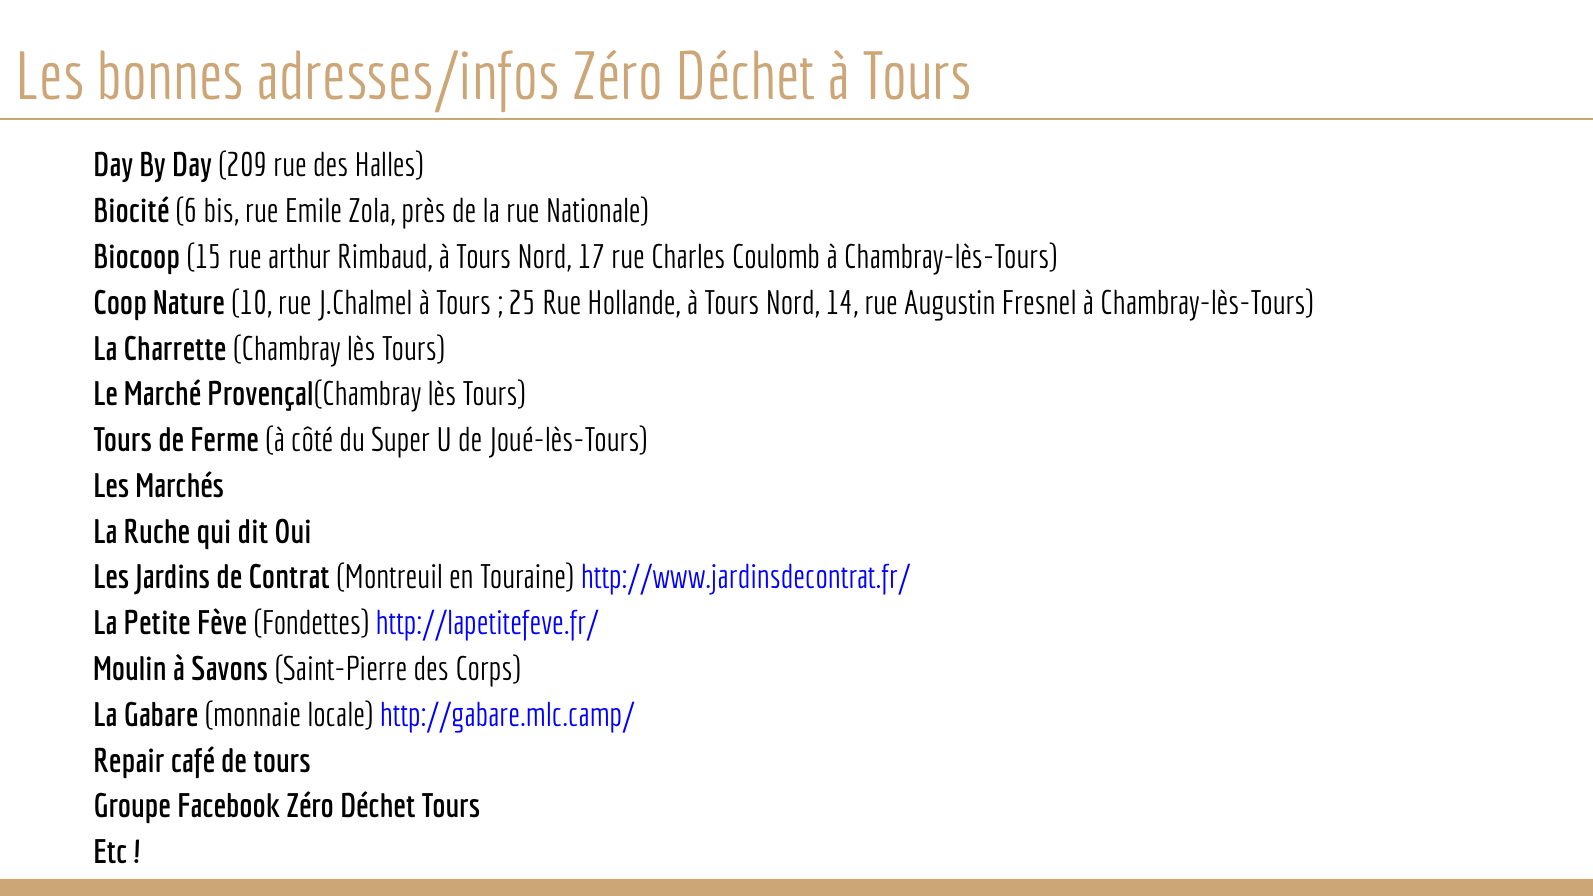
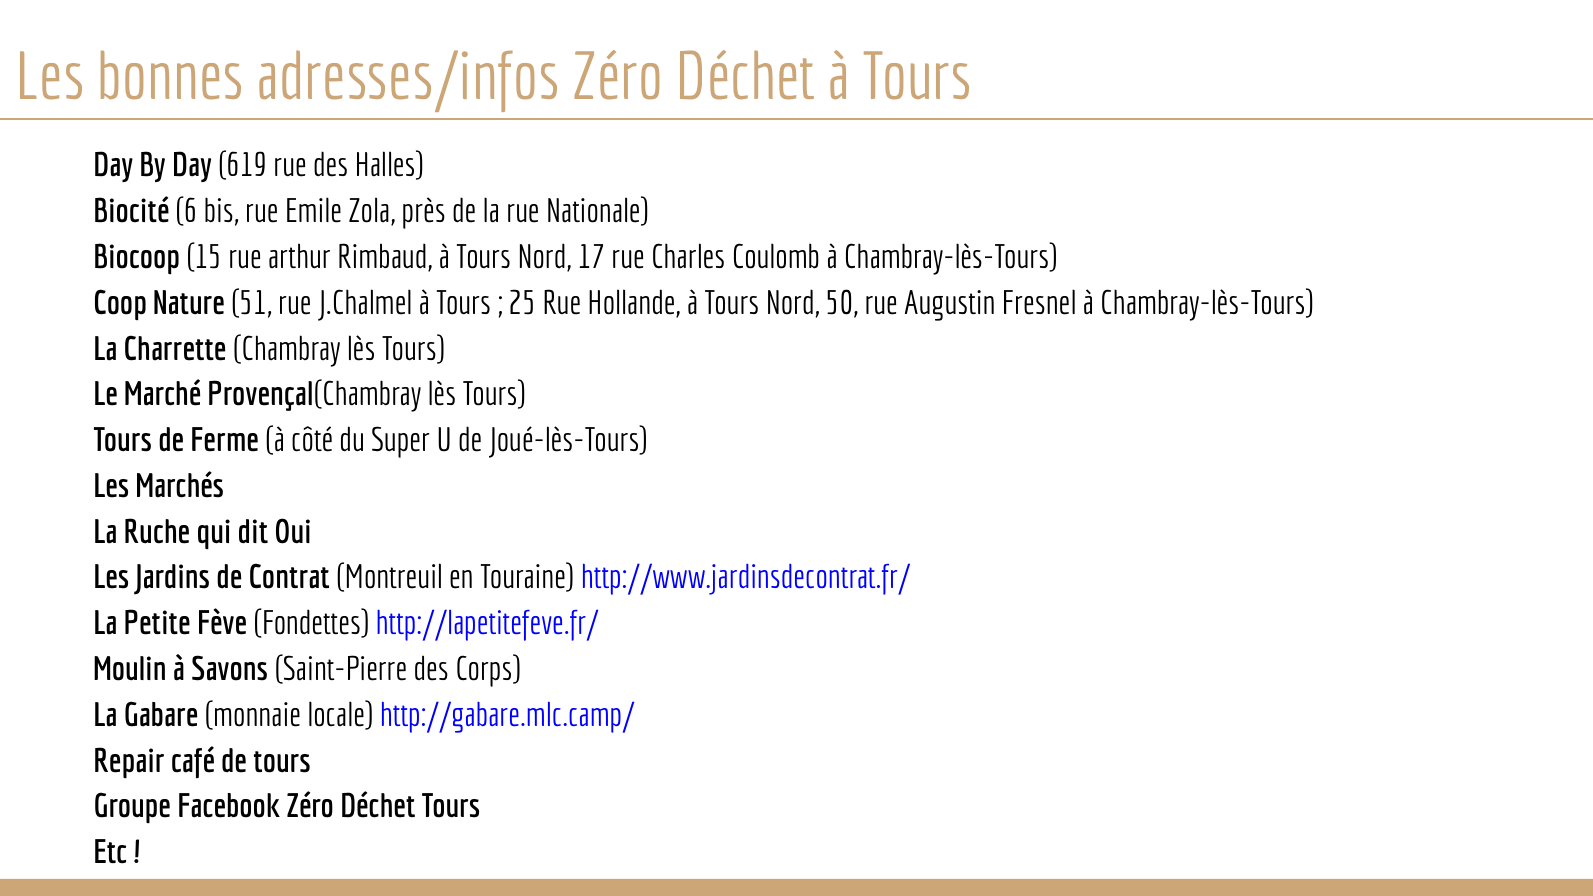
209: 209 -> 619 (243, 166)
10: 10 -> 51 (252, 303)
14: 14 -> 50 (842, 303)
